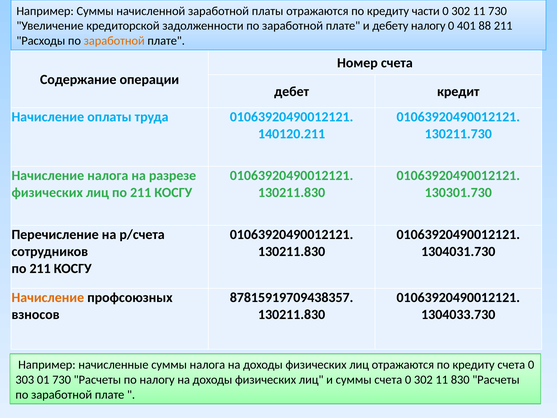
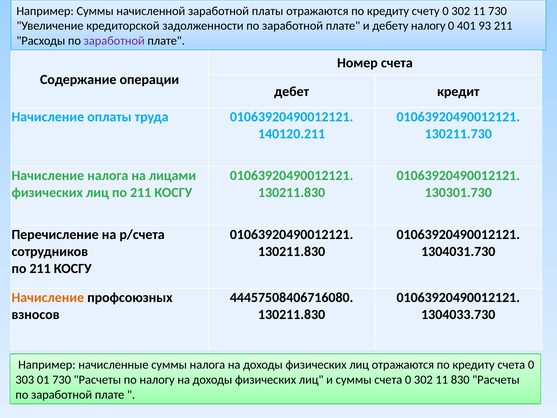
части: части -> счету (426, 11)
88: 88 -> 93 (485, 26)
заработной colour: orange -> purple (114, 41)
разрезе: разрезе -> лицами (173, 176)
87815919709438357: 87815919709438357 -> 44457508406716080 (292, 297)
